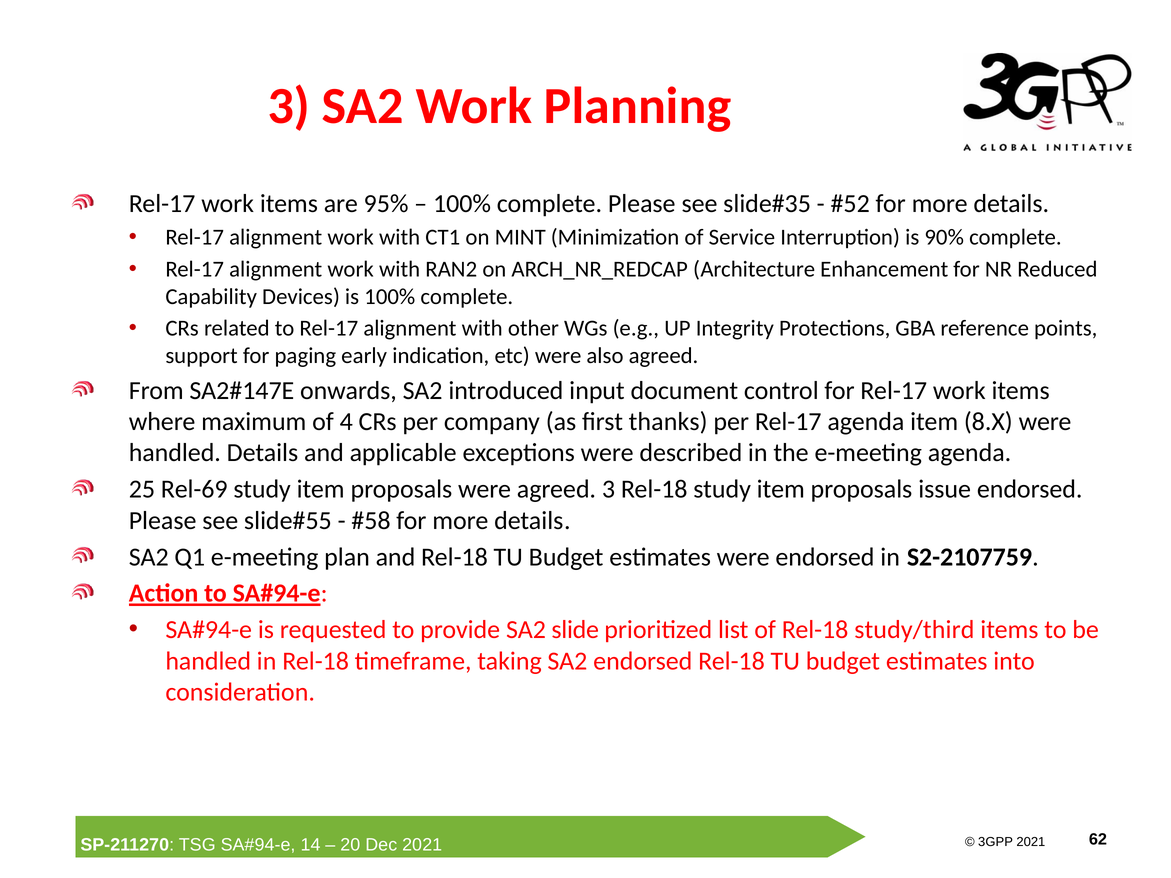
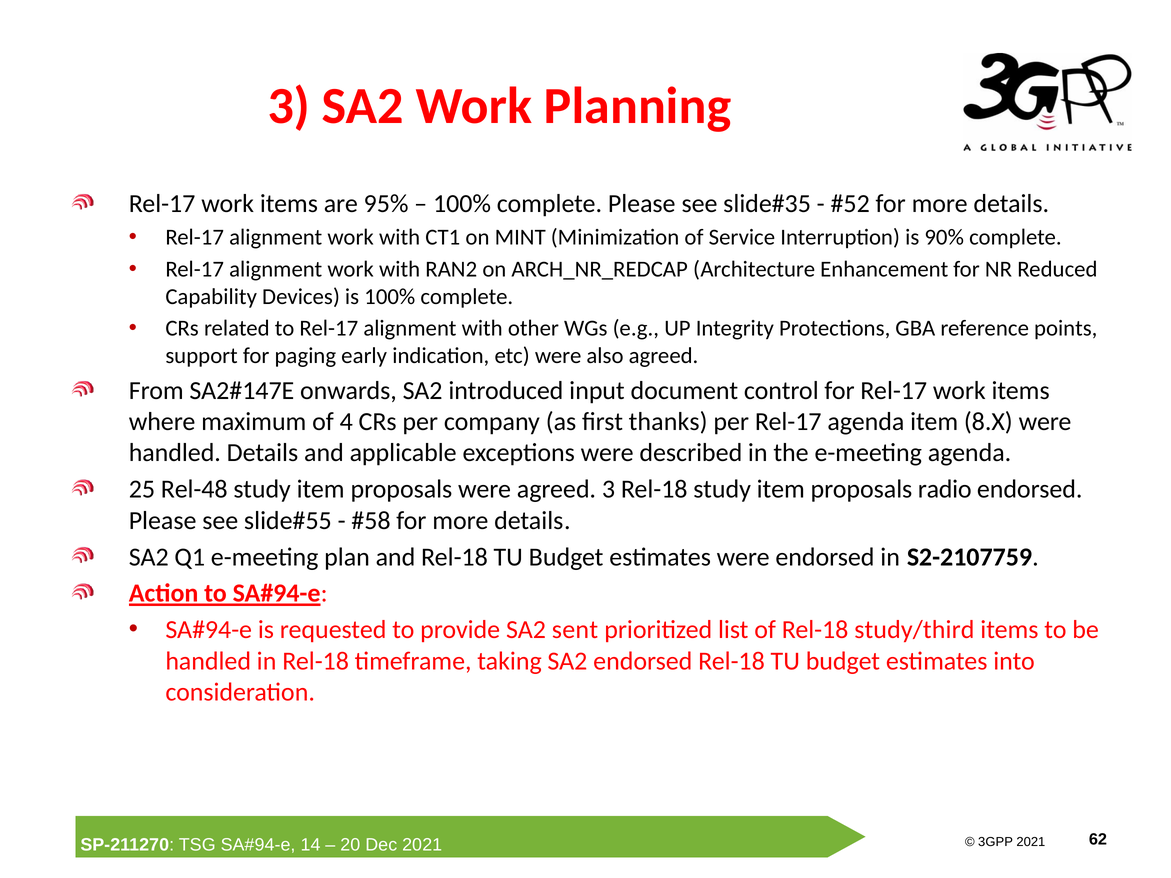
Rel-69: Rel-69 -> Rel-48 (194, 489)
issue: issue -> radio (945, 489)
slide: slide -> sent (575, 630)
